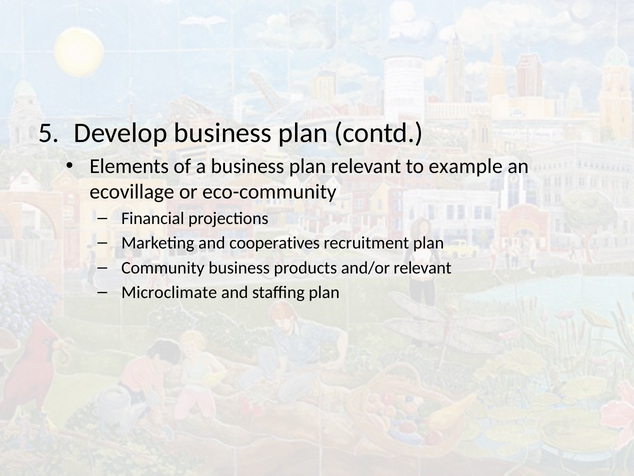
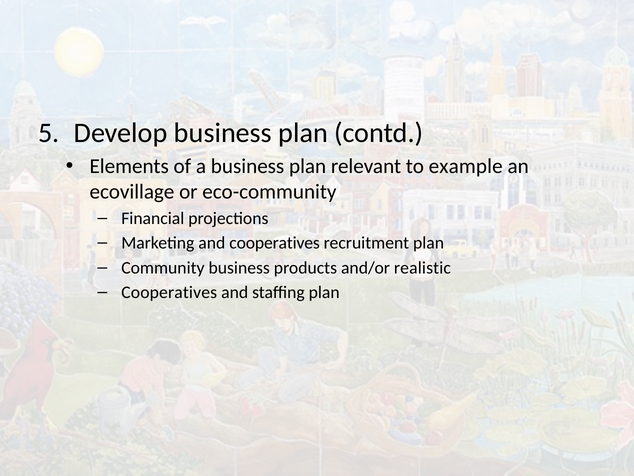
and/or relevant: relevant -> realistic (422, 268)
Microclimate: Microclimate -> Cooperatives (169, 292)
